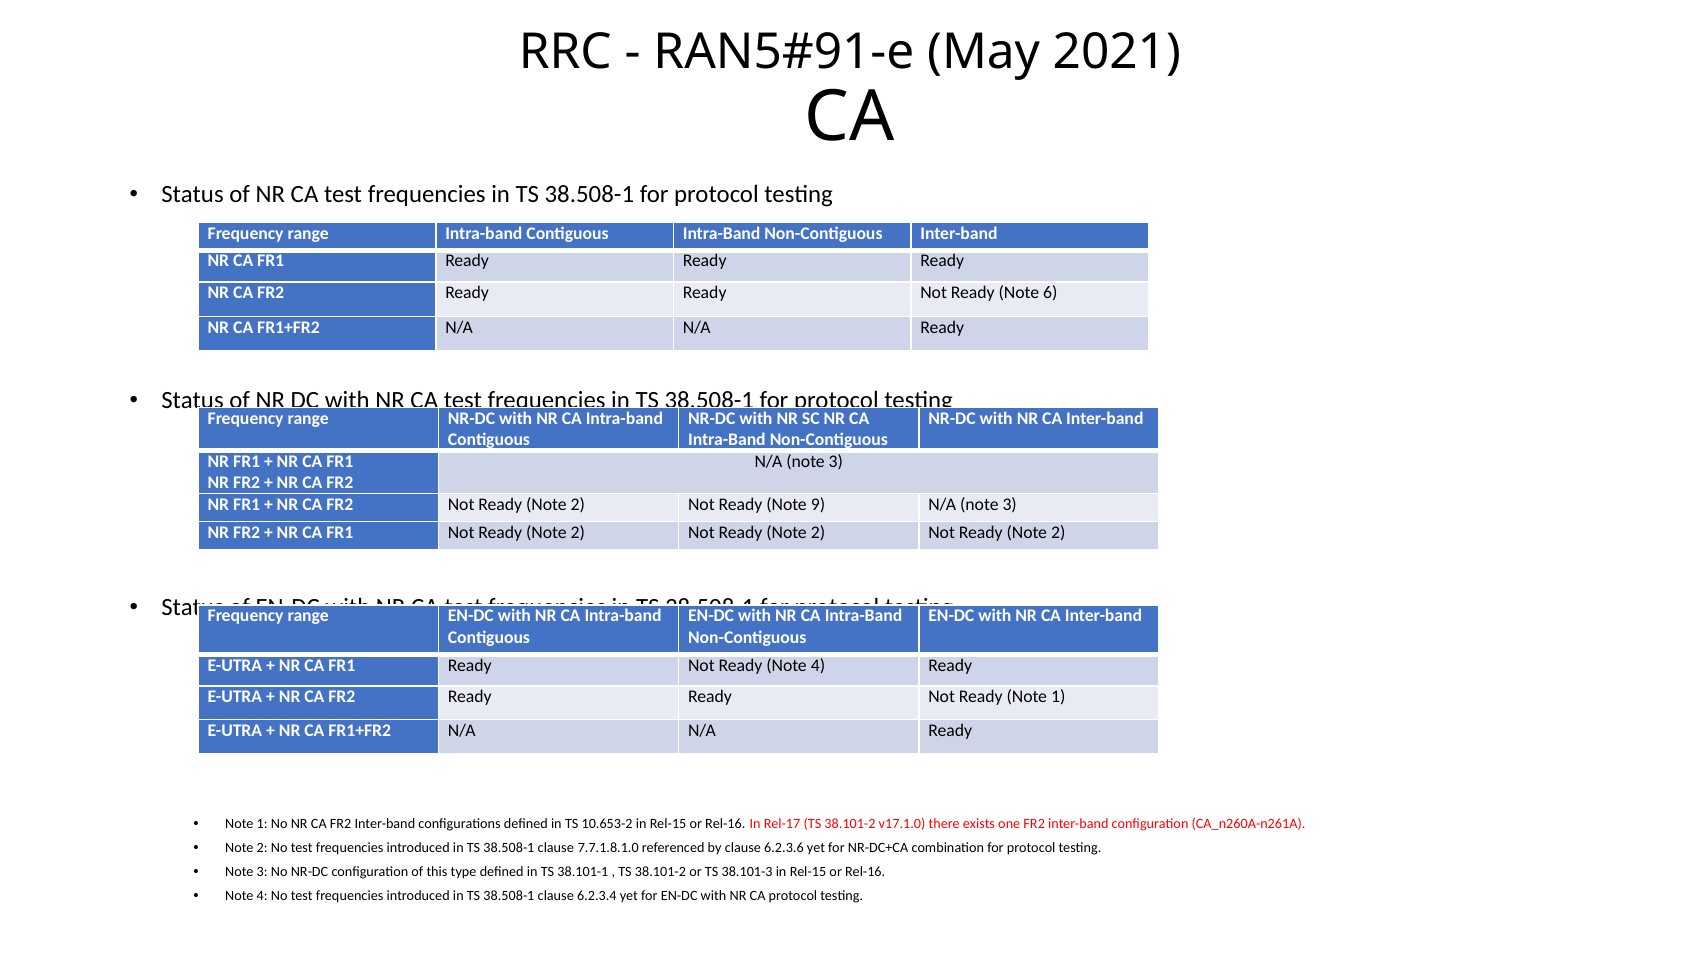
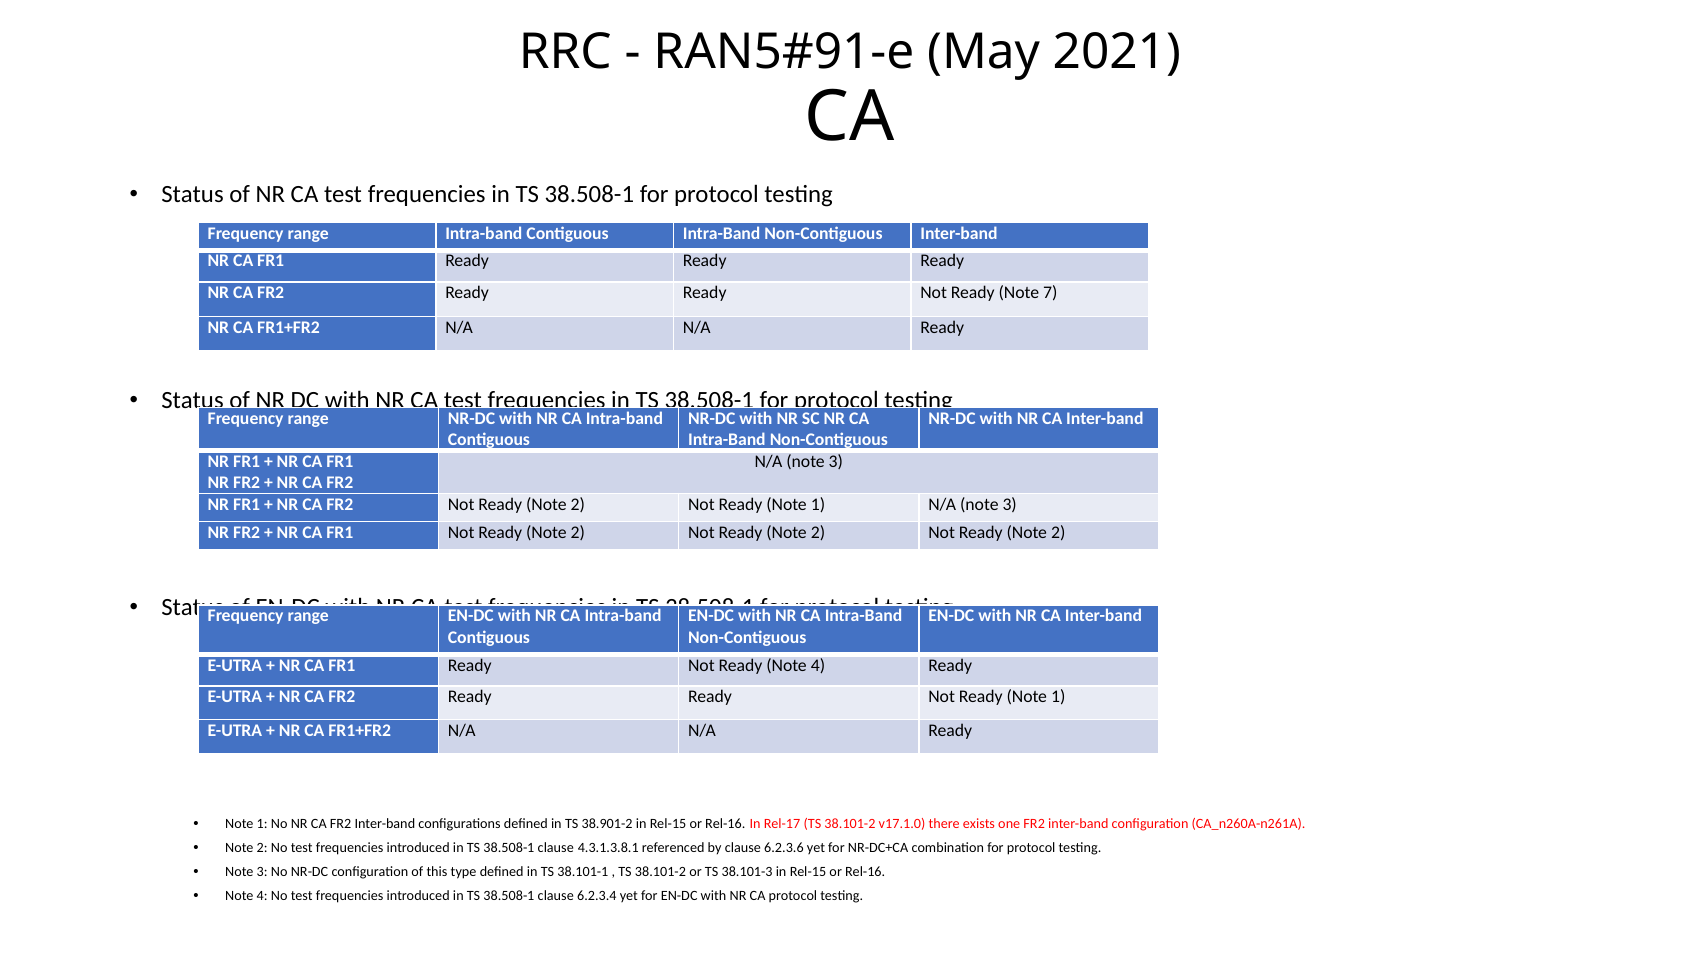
6: 6 -> 7 (1050, 293)
9: 9 -> 1 (818, 504)
10.653-2: 10.653-2 -> 38.901-2 (607, 824)
7.7.1.8.1.0: 7.7.1.8.1.0 -> 4.3.1.3.8.1 (608, 848)
